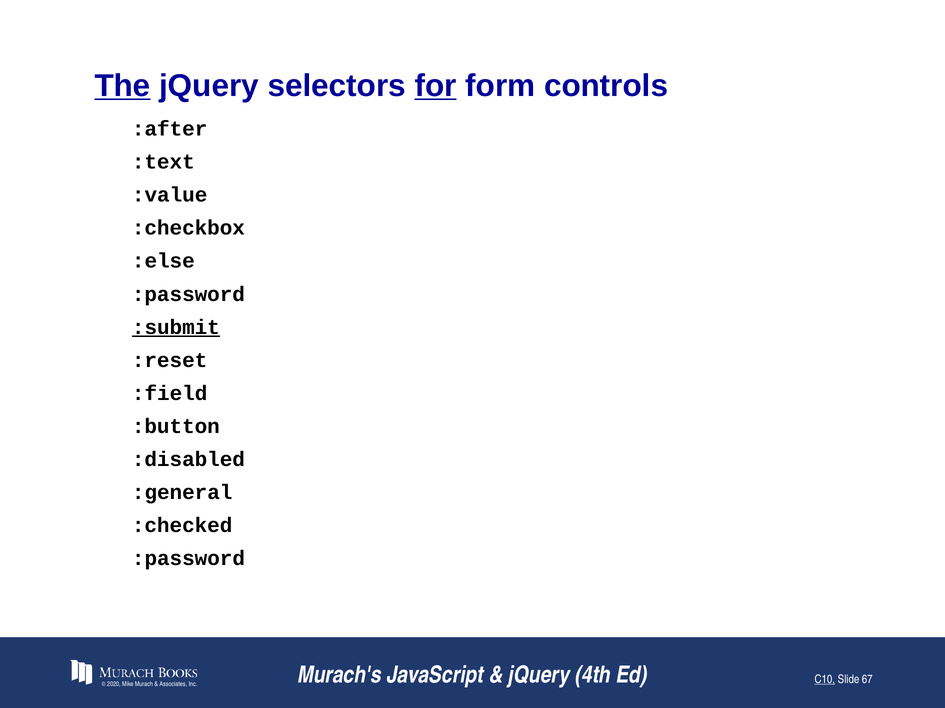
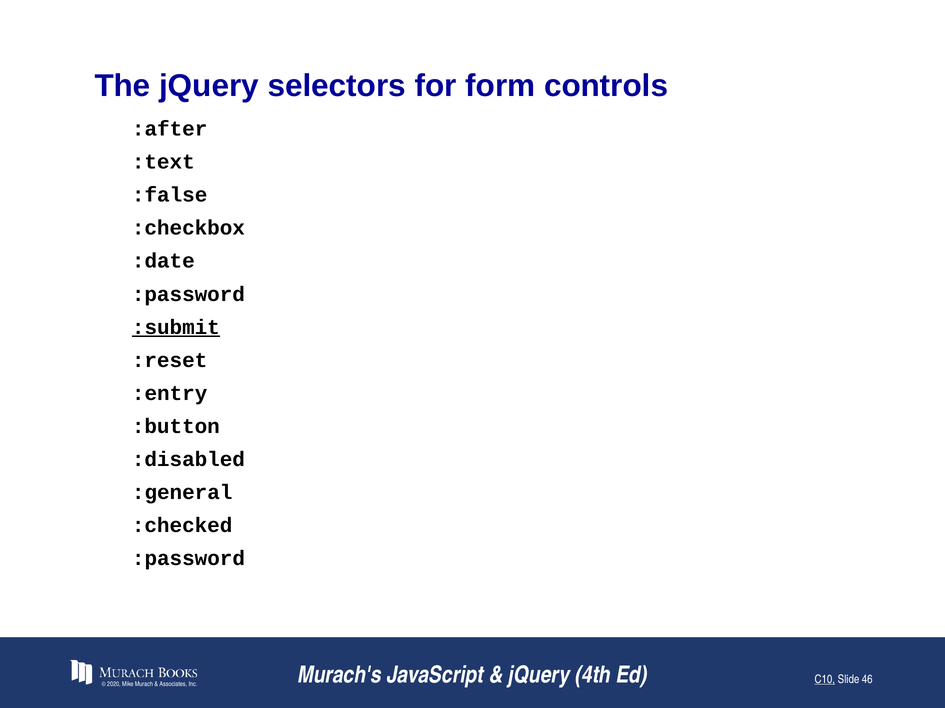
The underline: present -> none (122, 86)
for underline: present -> none (436, 86)
:value: :value -> :false (170, 195)
:else: :else -> :date (163, 261)
:field: :field -> :entry (170, 394)
67: 67 -> 46 (867, 680)
